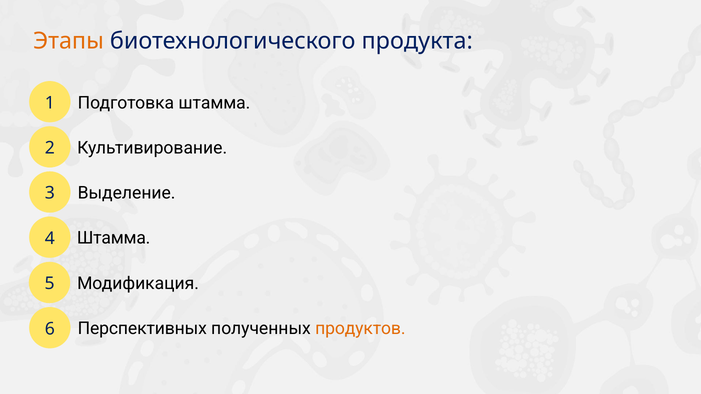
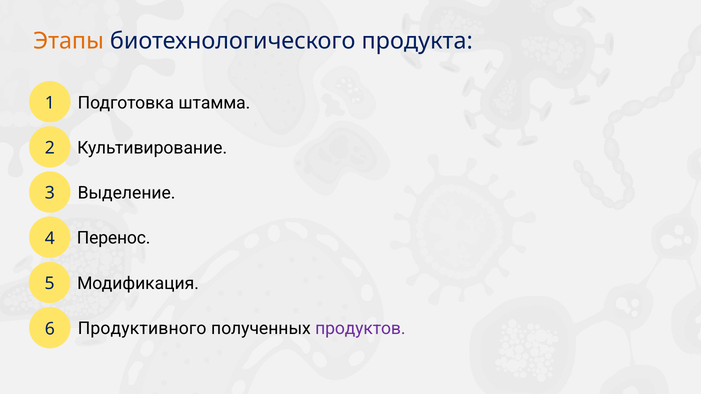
Штамма: Штамма -> Перенос (114, 238)
Перспективных: Перспективных -> Продуктивного (142, 329)
продуктов colour: orange -> purple (360, 329)
